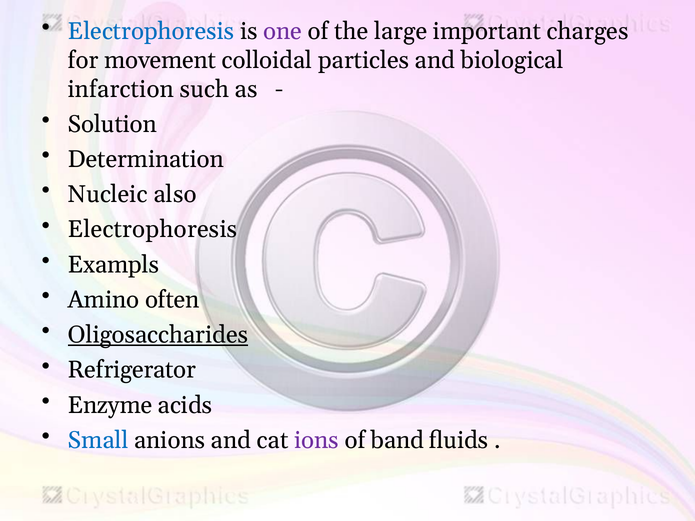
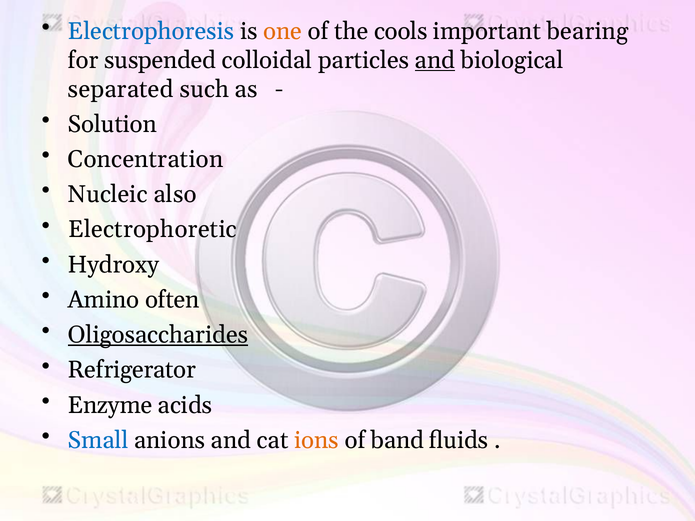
one colour: purple -> orange (283, 31)
large: large -> cools (401, 31)
charges: charges -> bearing (588, 31)
movement: movement -> suspended (160, 60)
and underline: none -> present (435, 60)
infarction: infarction -> separated (121, 89)
Determination: Determination -> Concentration (146, 159)
Electrophoresis: Electrophoresis -> Electrophoretic (153, 230)
Exampls: Exampls -> Hydroxy (113, 265)
ions colour: purple -> orange (316, 440)
